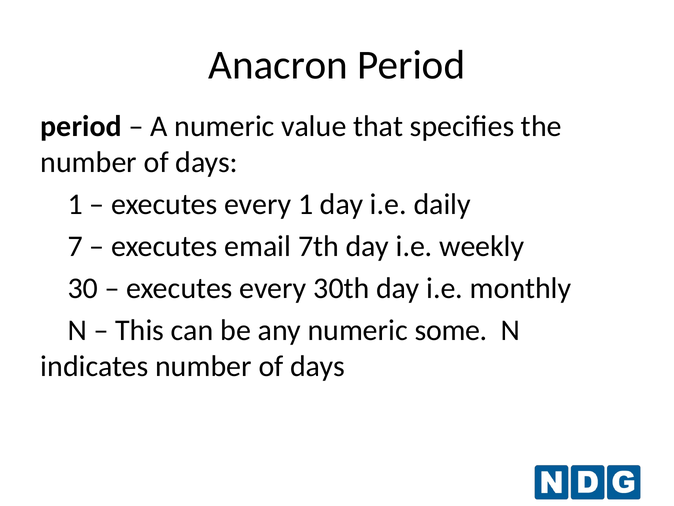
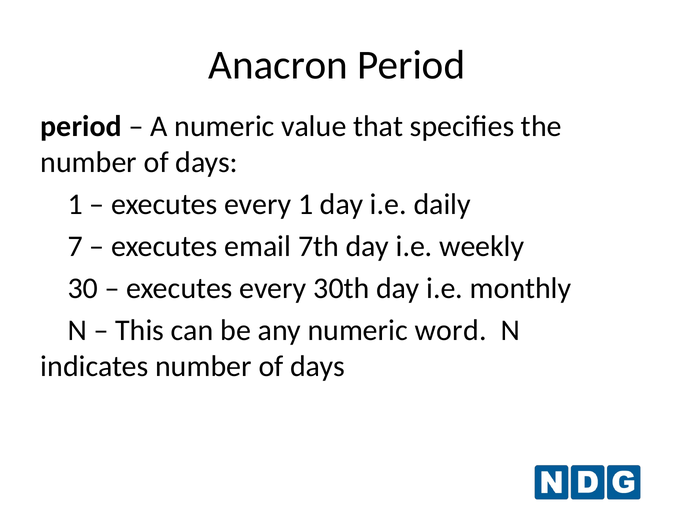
some: some -> word (451, 330)
